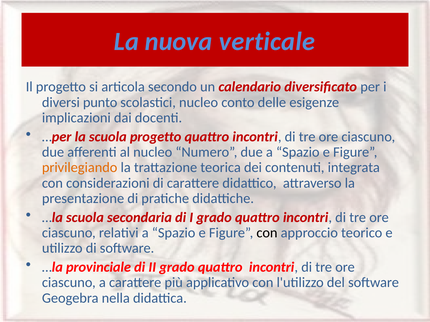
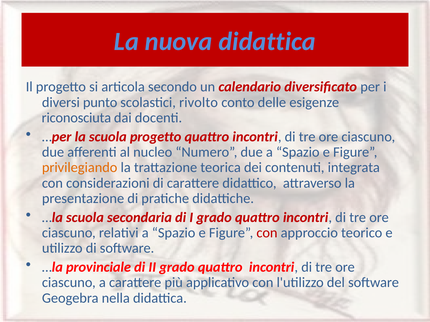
nuova verticale: verticale -> didattica (267, 42)
scolastici nucleo: nucleo -> rivolto (199, 102)
implicazioni: implicazioni -> riconosciuta (76, 118)
con colour: black -> red (267, 233)
